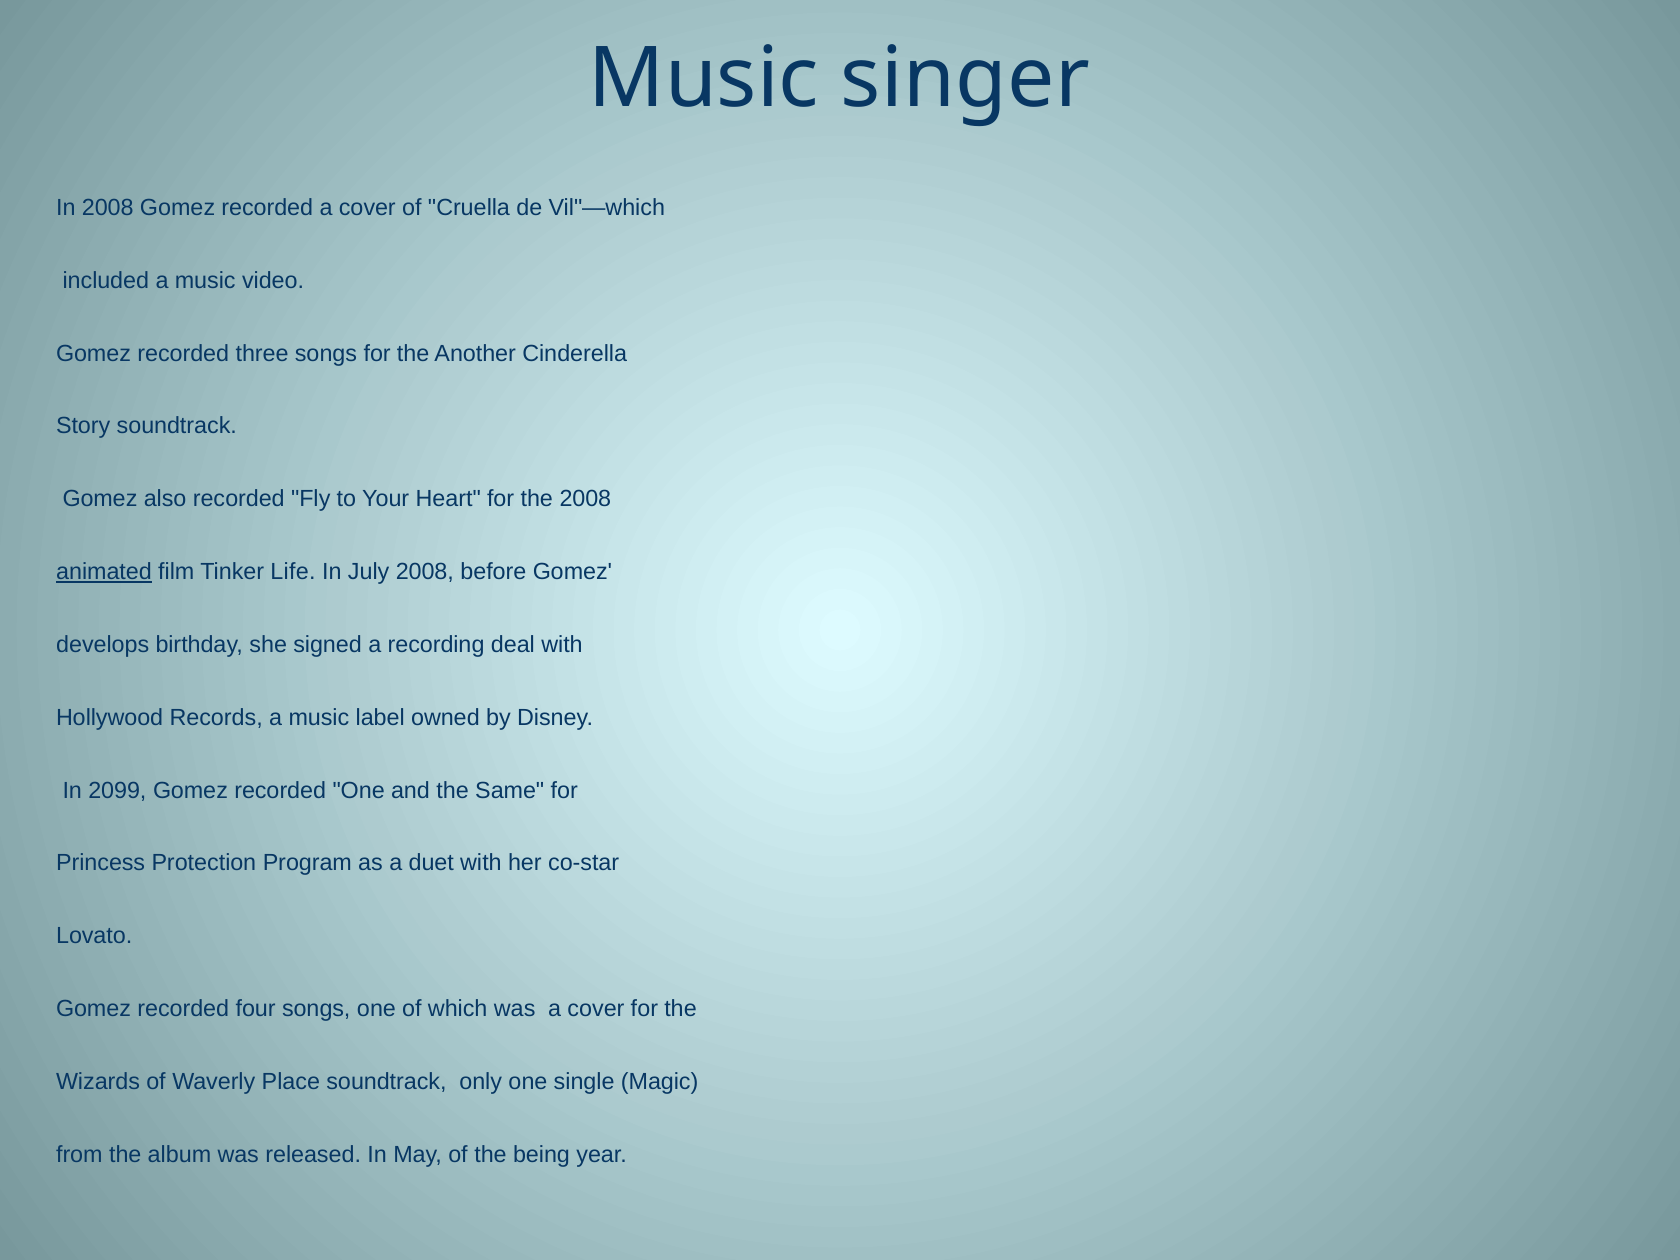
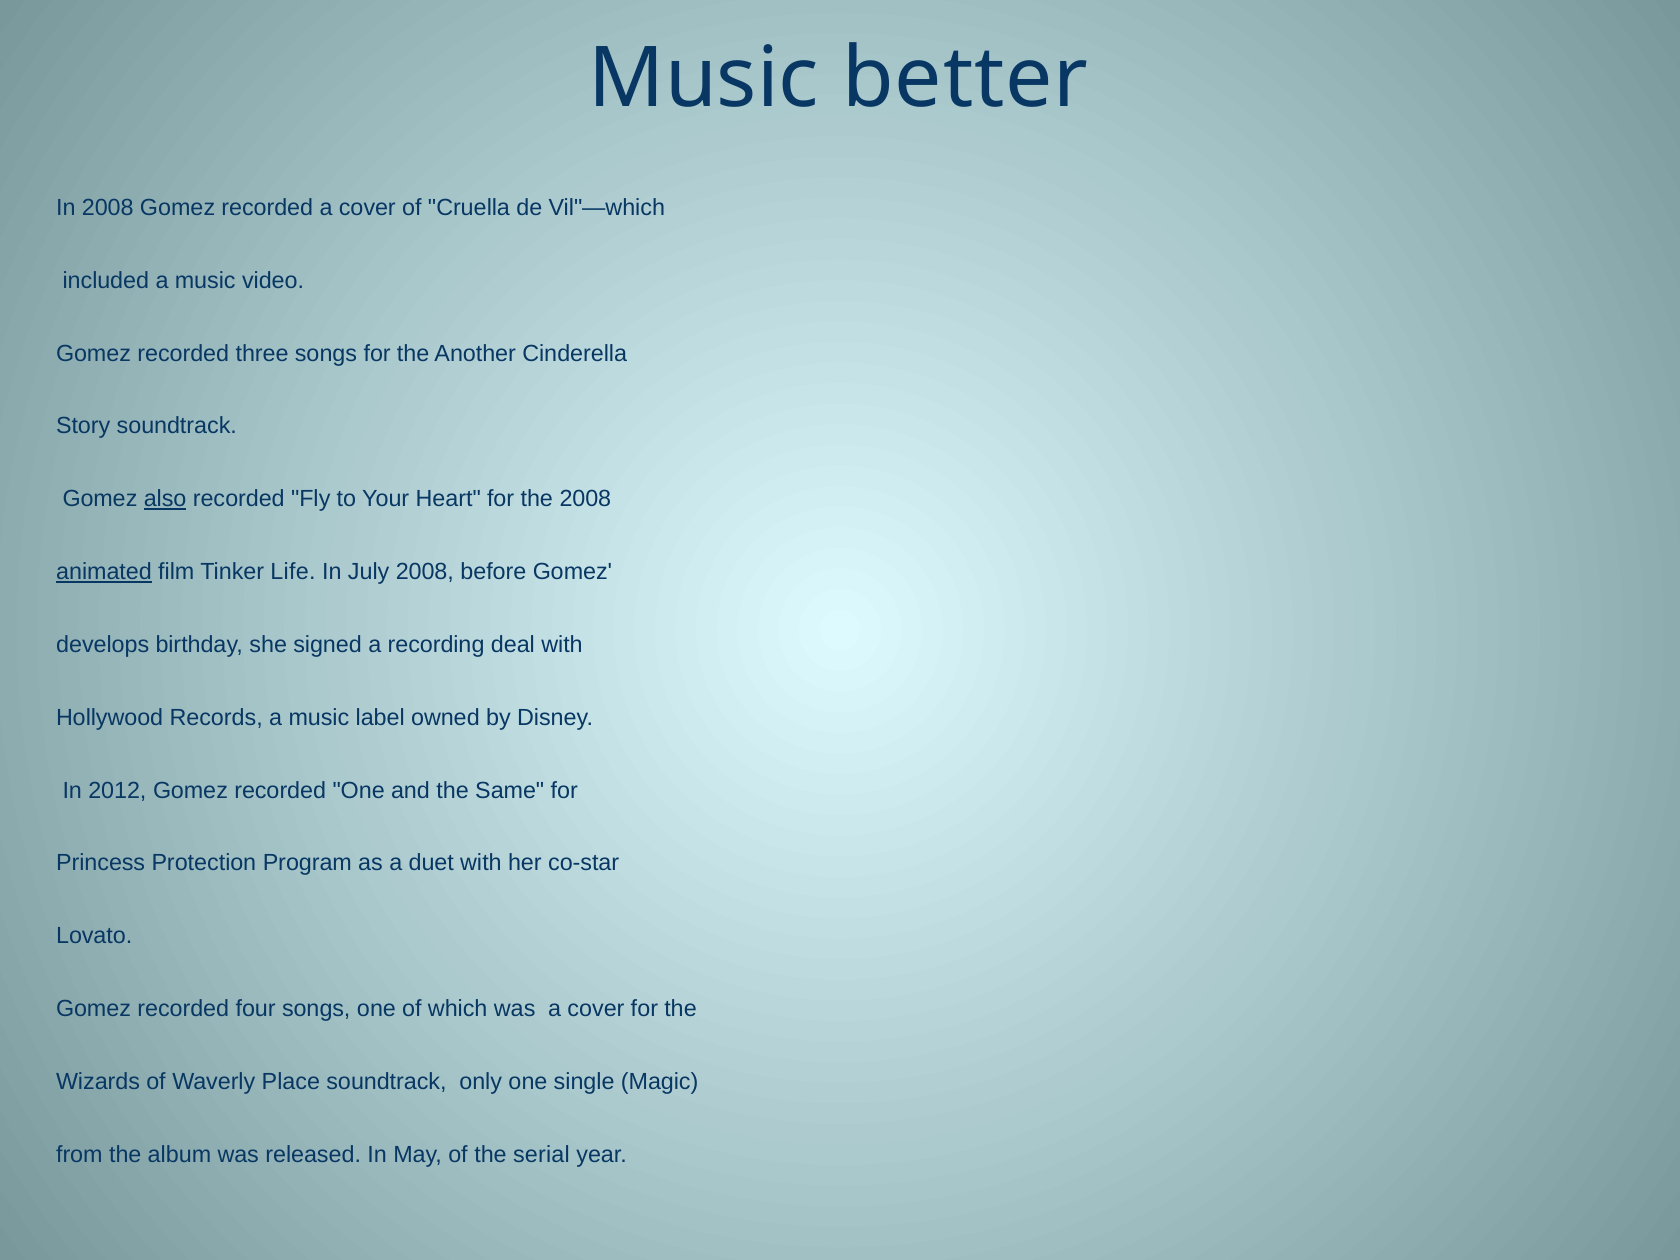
singer: singer -> better (965, 79)
also underline: none -> present (165, 499)
2099: 2099 -> 2012 (117, 790)
being: being -> serial (541, 1154)
